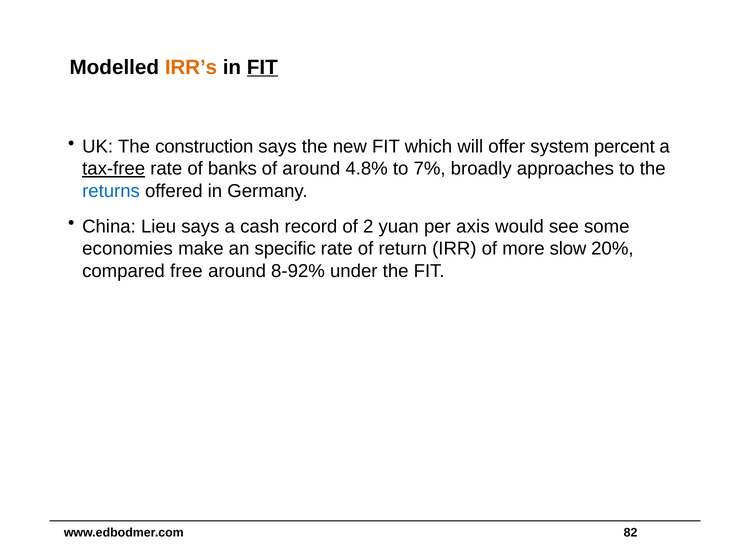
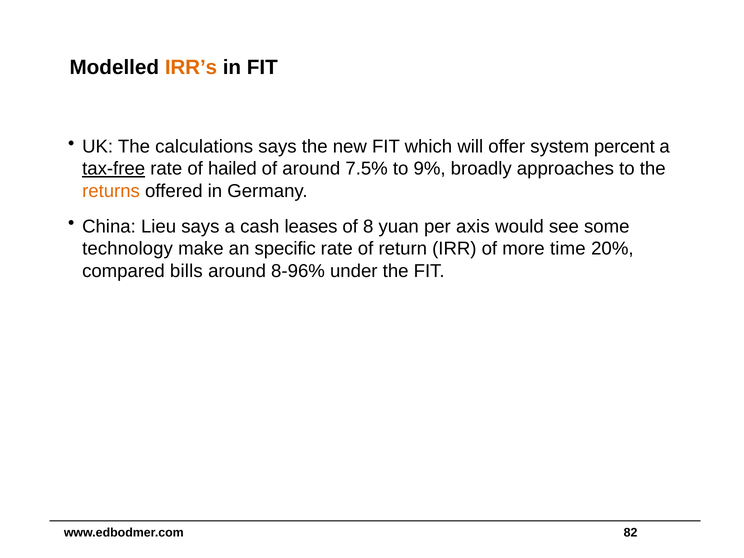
FIT underline: present -> none (262, 67)
construction: construction -> calculations (204, 146)
banks: banks -> hailed (232, 169)
4.8%: 4.8% -> 7.5% (367, 169)
7%: 7% -> 9% (430, 169)
returns colour: blue -> orange (111, 191)
record: record -> leases (311, 226)
2: 2 -> 8 (368, 226)
economies: economies -> technology (128, 249)
slow: slow -> time (568, 249)
free: free -> bills (186, 271)
8-92%: 8-92% -> 8-96% (298, 271)
